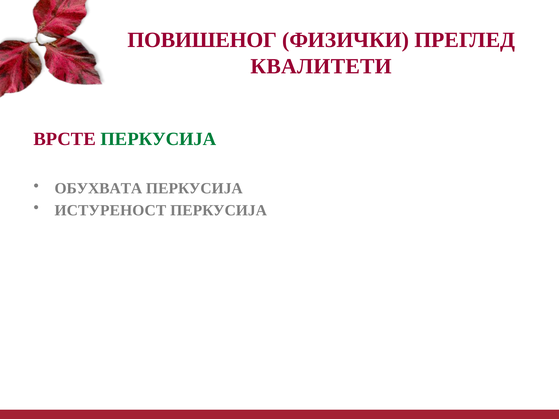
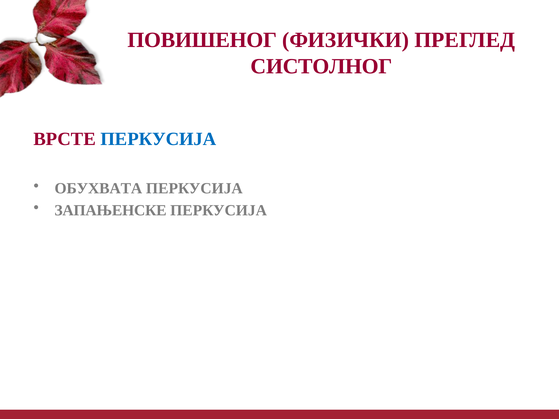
КВАЛИТЕТИ: КВАЛИТЕТИ -> СИСТОЛНОГ (321, 66)
ПЕРКУСИЈА colour: green -> blue (158, 139)
ИСТУРЕНОСТ: ИСТУРЕНОСТ -> ЗАПАЊЕНСКЕ (111, 210)
